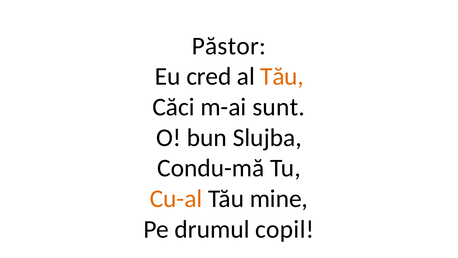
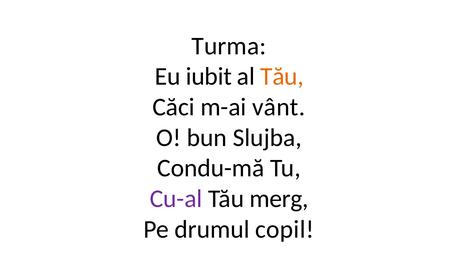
Păstor: Păstor -> Turma (229, 46)
cred: cred -> iubit (209, 76)
sunt: sunt -> vânt (279, 107)
Cu-al colour: orange -> purple (176, 198)
mine: mine -> merg (279, 198)
